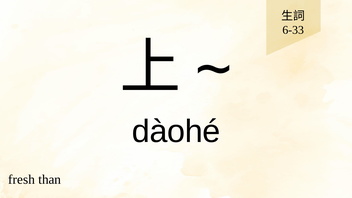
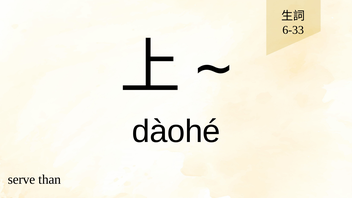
fresh: fresh -> serve (22, 179)
